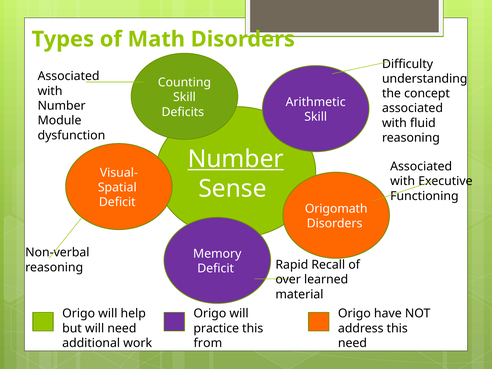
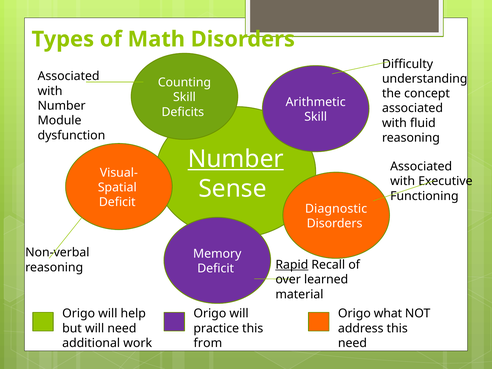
Origomath: Origomath -> Diagnostic (336, 209)
Rapid underline: none -> present (292, 265)
have: have -> what (388, 314)
